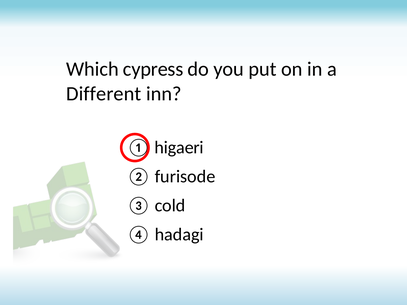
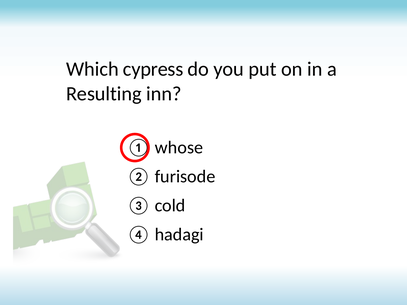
Different: Different -> Resulting (104, 94)
higaeri: higaeri -> whose (179, 148)
